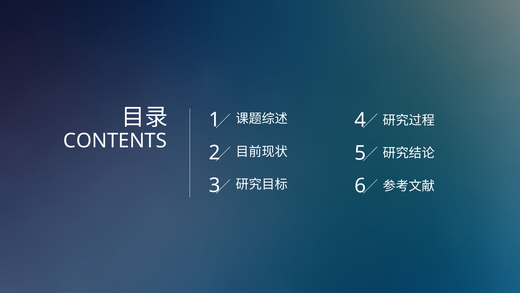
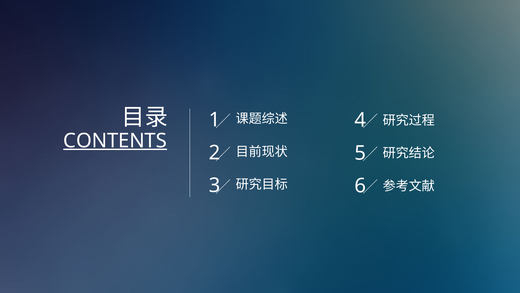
CONTENTS underline: none -> present (115, 140)
